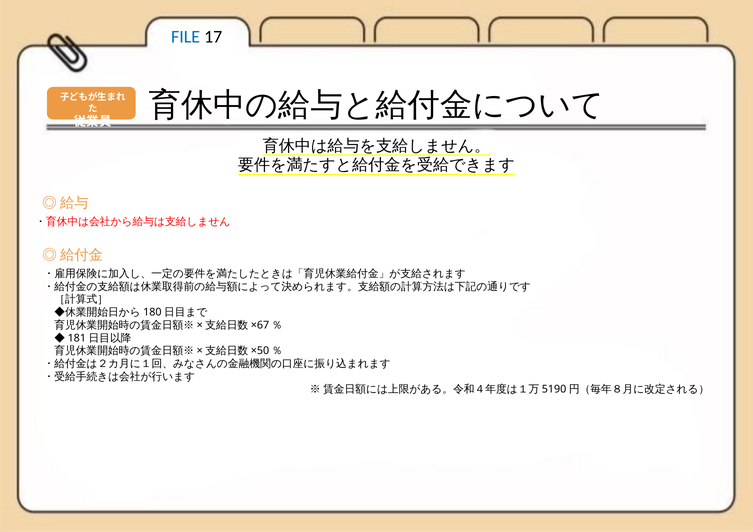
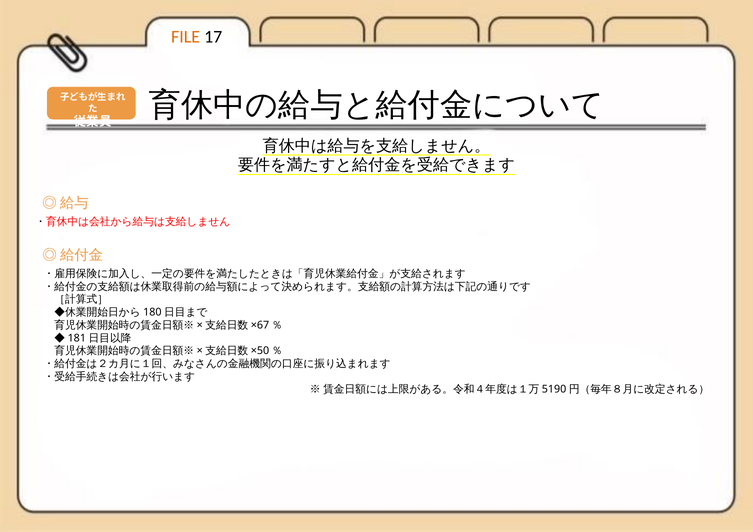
FILE colour: blue -> orange (186, 37)
